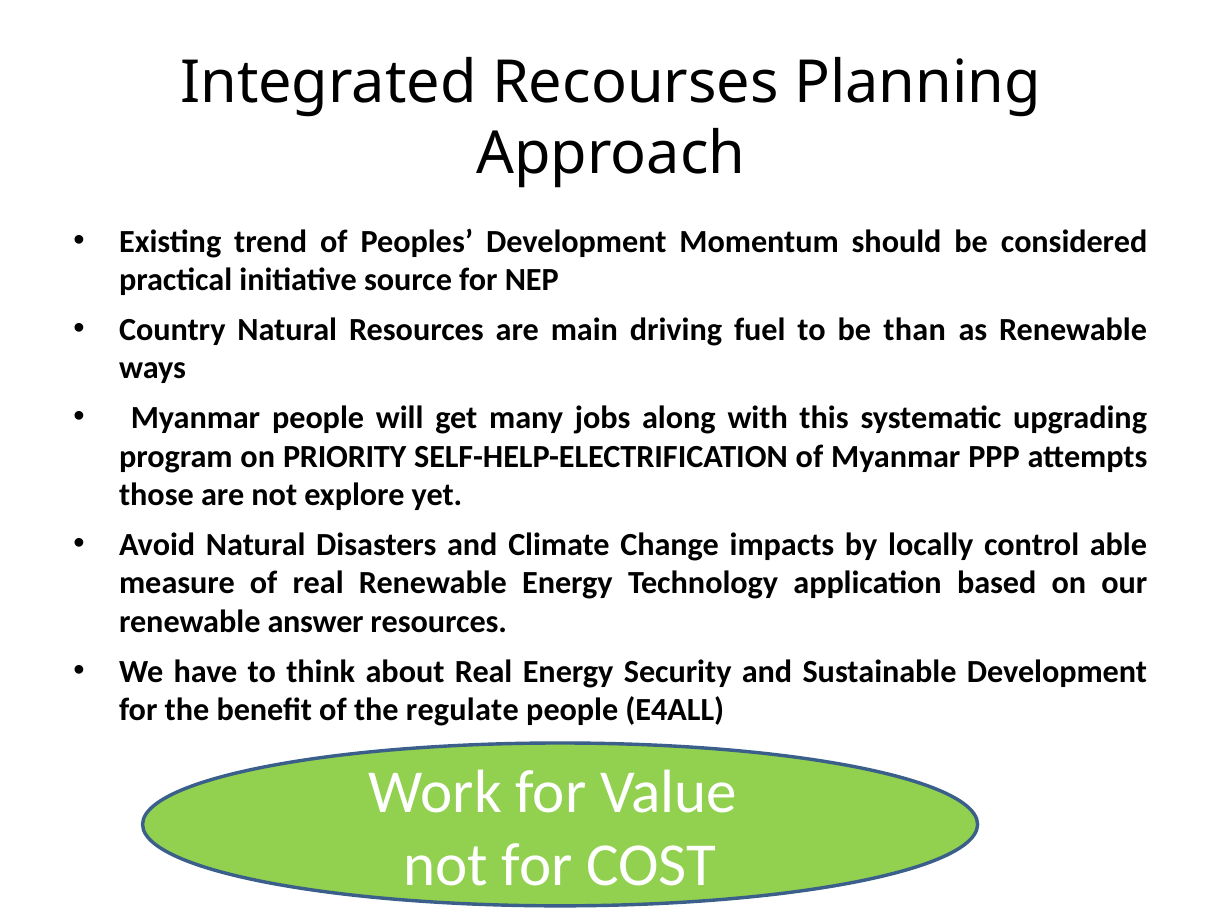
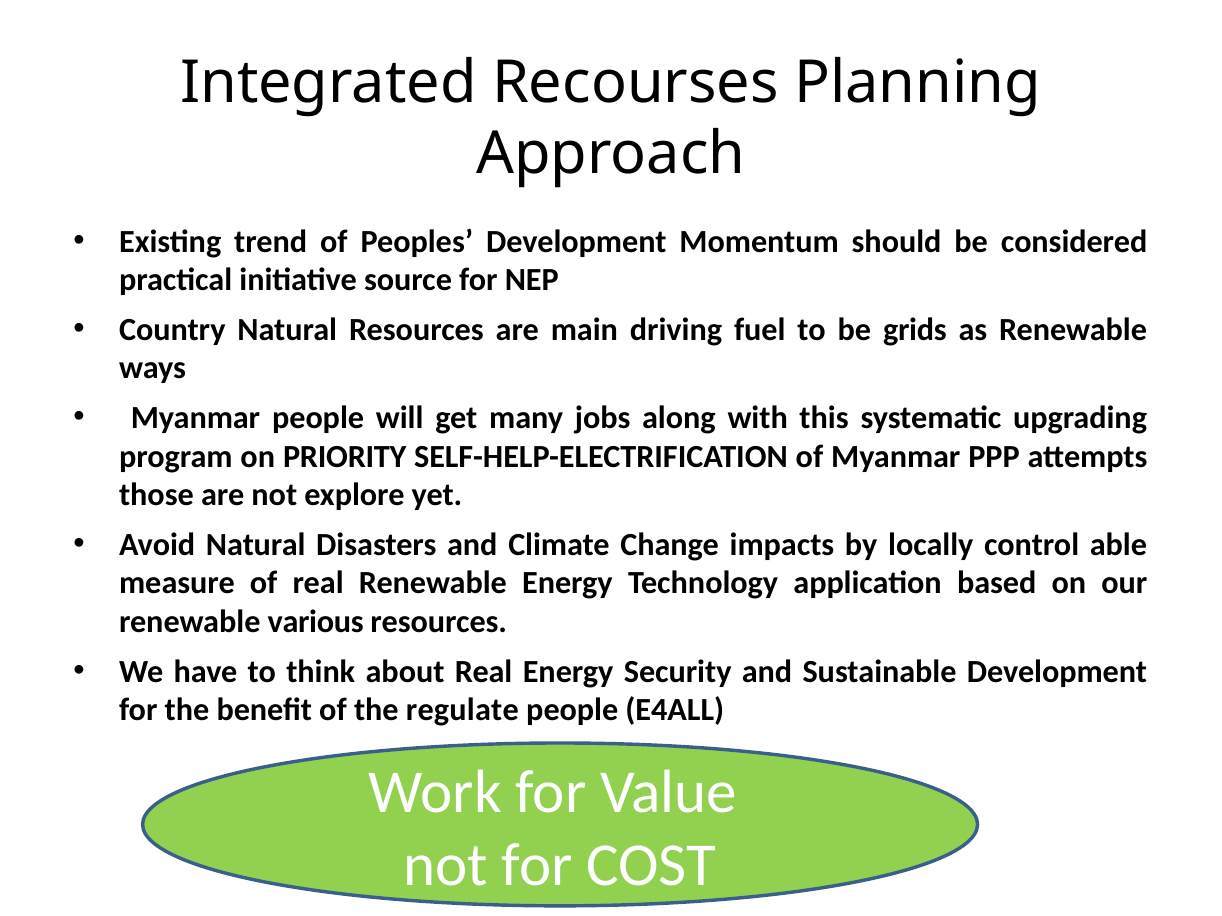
than: than -> grids (915, 330)
answer: answer -> various (316, 622)
